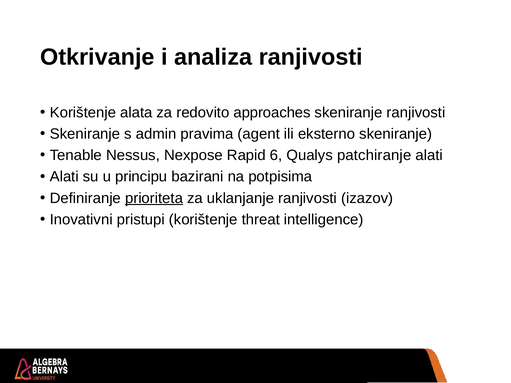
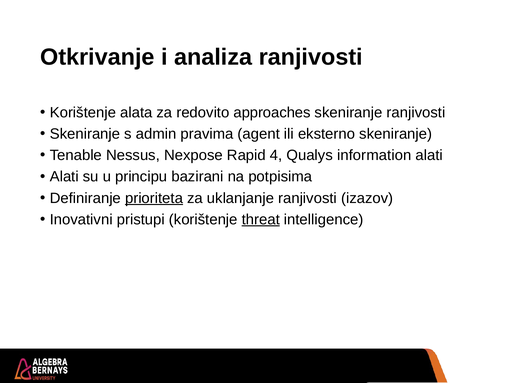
6: 6 -> 4 (276, 155)
patchiranje: patchiranje -> information (374, 155)
threat underline: none -> present (261, 220)
